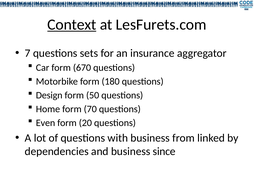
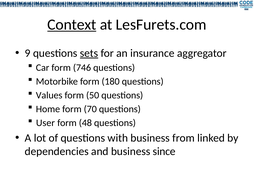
7: 7 -> 9 (28, 53)
sets underline: none -> present (89, 53)
670: 670 -> 746 (82, 68)
Design: Design -> Values (49, 96)
Even: Even -> User (45, 123)
20: 20 -> 48 (85, 123)
